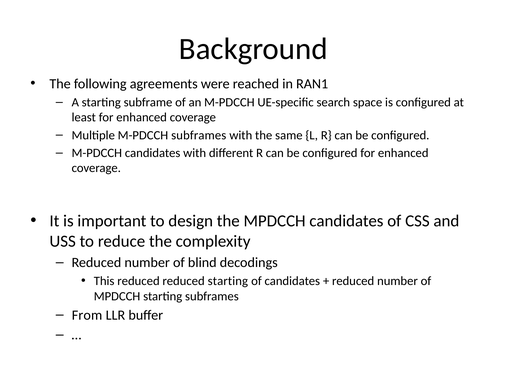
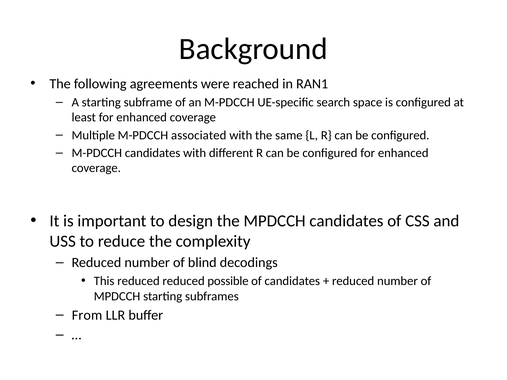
M-PDCCH subframes: subframes -> associated (199, 135)
reduced starting: starting -> possible (228, 281)
